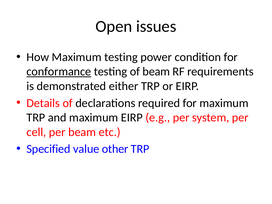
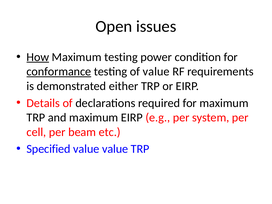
How underline: none -> present (38, 57)
of beam: beam -> value (156, 72)
value other: other -> value (115, 149)
